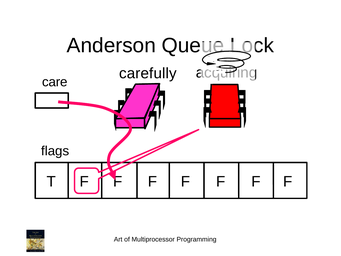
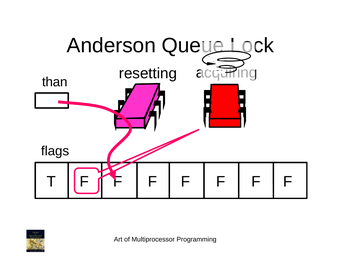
carefully: carefully -> resetting (148, 73)
care: care -> than (55, 82)
